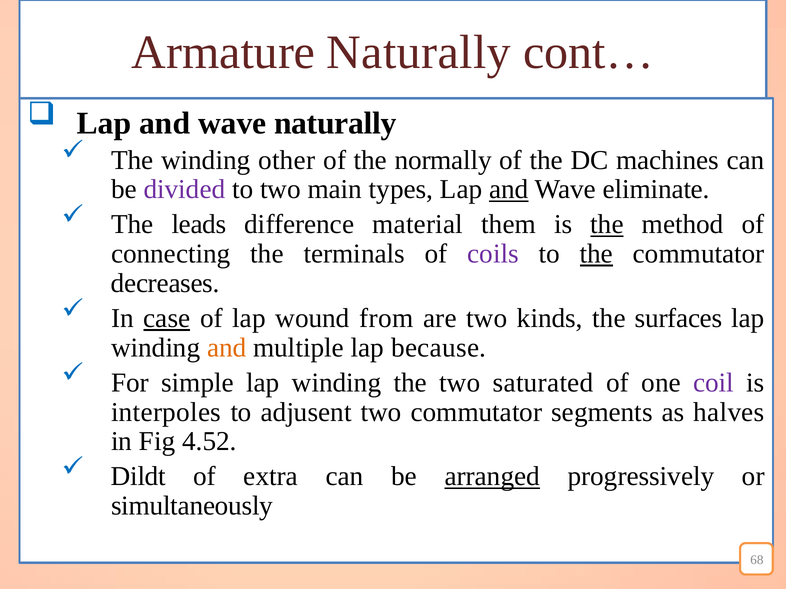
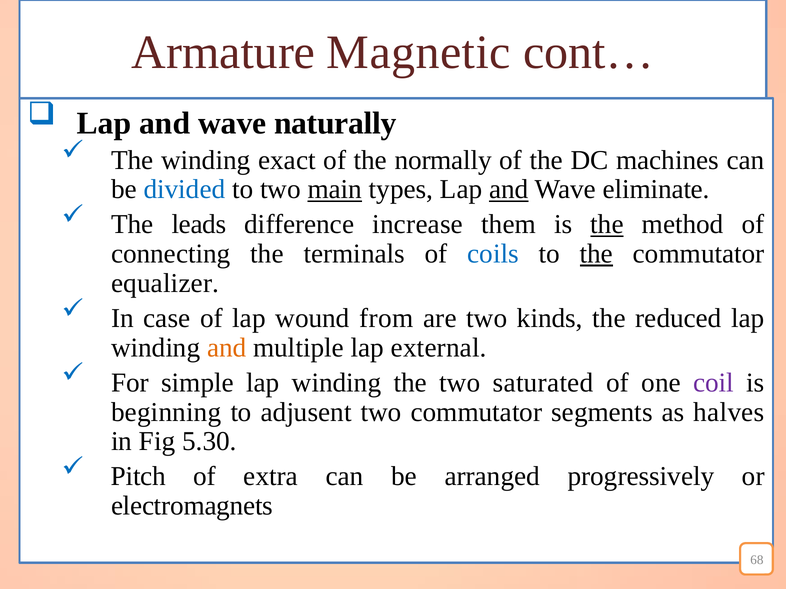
Armature Naturally: Naturally -> Magnetic (419, 52)
other: other -> exact (287, 160)
divided colour: purple -> blue (184, 190)
main underline: none -> present (335, 190)
material: material -> increase (418, 225)
coils colour: purple -> blue (493, 254)
decreases: decreases -> equalizer (165, 284)
case underline: present -> none (167, 318)
surfaces: surfaces -> reduced (678, 318)
because: because -> external (439, 348)
interpoles: interpoles -> beginning (166, 412)
4.52: 4.52 -> 5.30 (209, 442)
Dildt: Dildt -> Pitch (138, 477)
arranged underline: present -> none (492, 477)
simultaneously: simultaneously -> electromagnets (192, 506)
